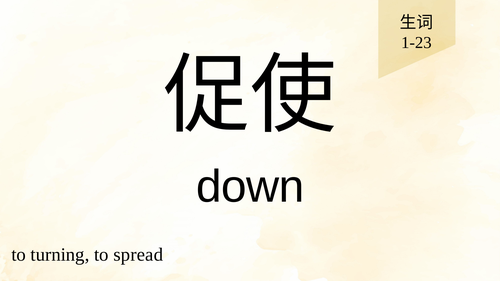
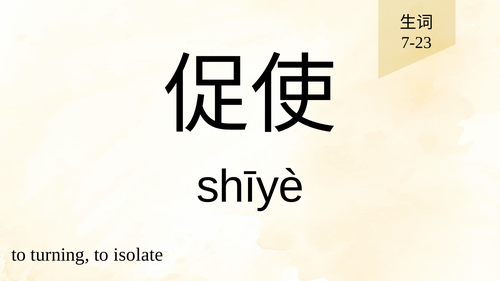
1-23: 1-23 -> 7-23 (416, 43)
down: down -> shīyè (250, 187)
spread: spread -> isolate (138, 255)
